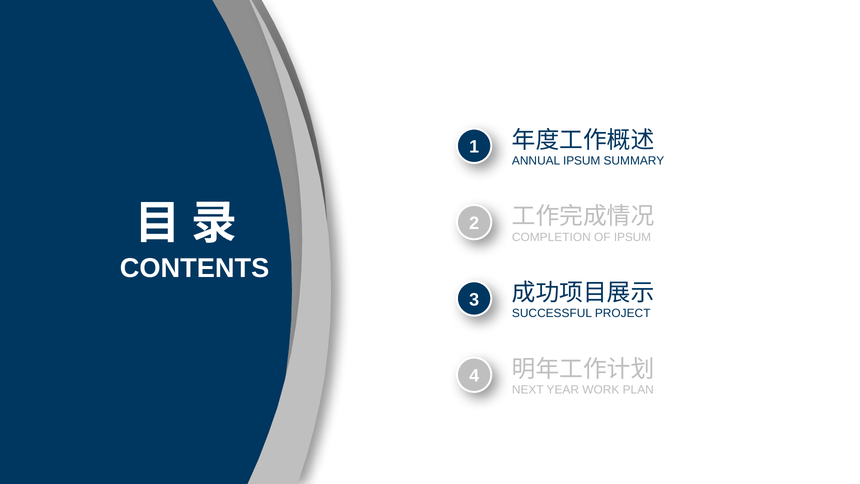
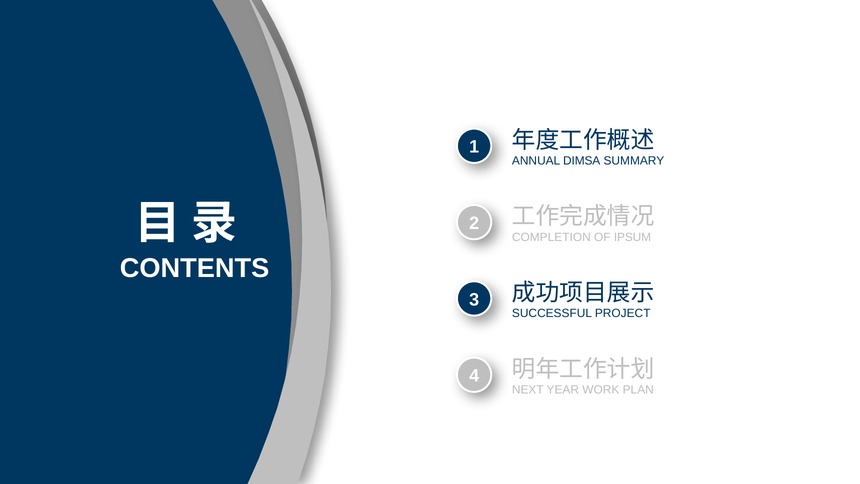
ANNUAL IPSUM: IPSUM -> DIMSA (582, 161)
